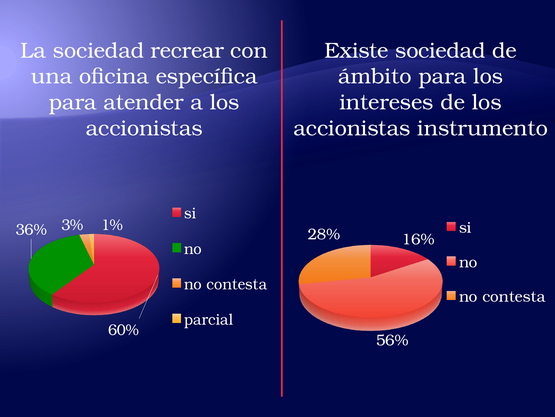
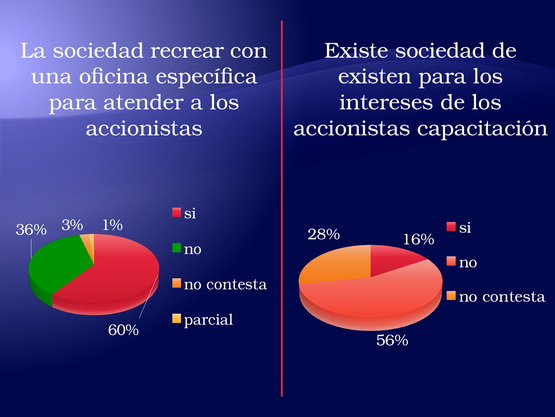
ámbito: ámbito -> existen (375, 76)
instrumento: instrumento -> capacitación (483, 128)
